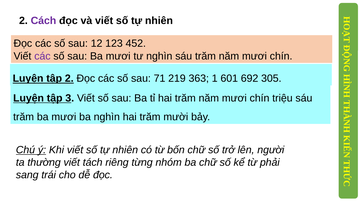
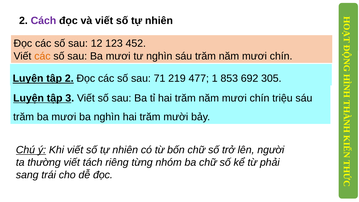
các colour: purple -> orange (42, 56)
363: 363 -> 477 (199, 79)
601: 601 -> 853 (229, 79)
